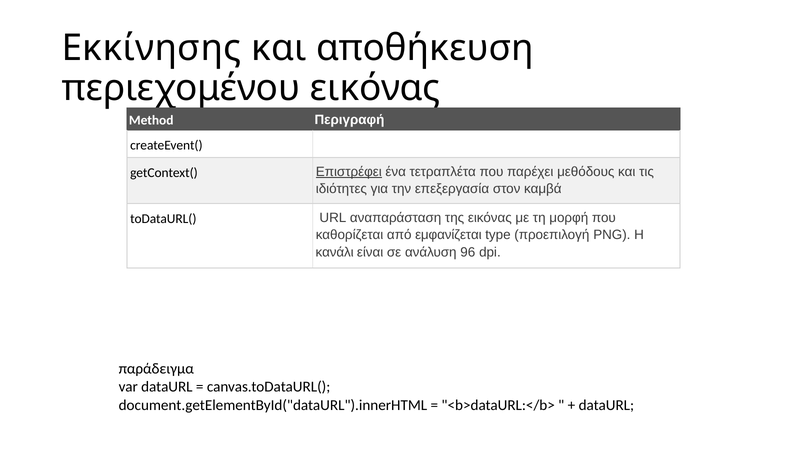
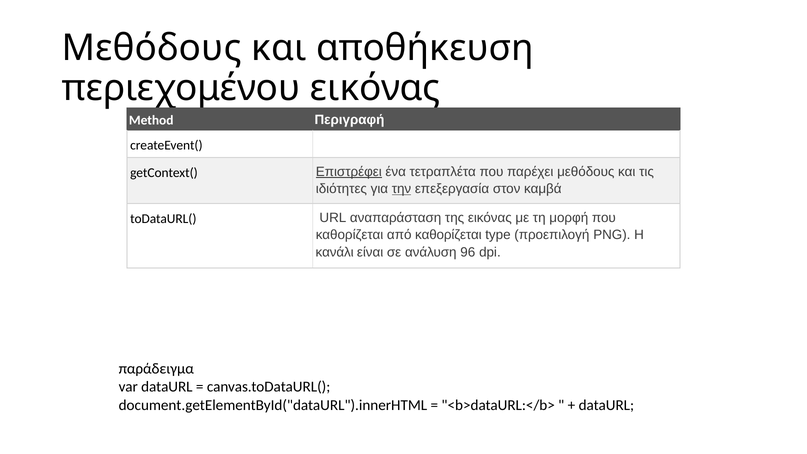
Εκκίνησης: Εκκίνησης -> Μεθόδους (152, 48)
την underline: none -> present (402, 189)
από εμφανίζεται: εμφανίζεται -> καθορίζεται (448, 235)
